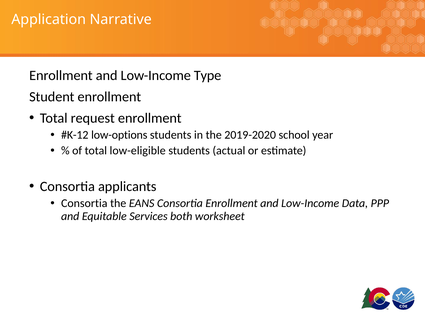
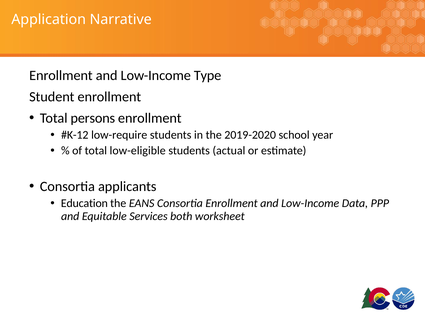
request: request -> persons (93, 118)
low-options: low-options -> low-require (119, 135)
Consortia: Consortia -> Education (84, 203)
